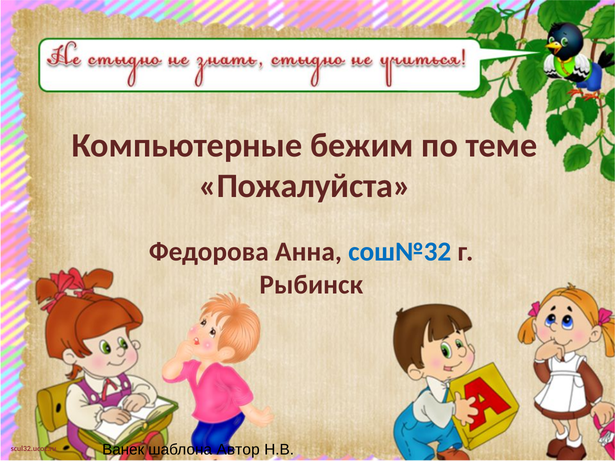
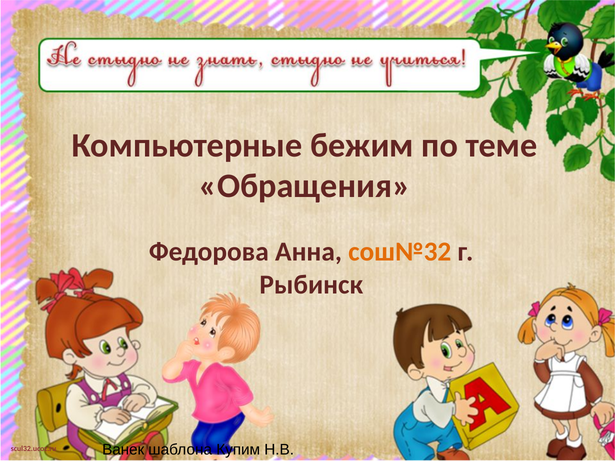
Пожалуйста: Пожалуйста -> Обращения (305, 186)
сош№32 colour: blue -> orange (400, 252)
Автор: Автор -> Купим (238, 450)
